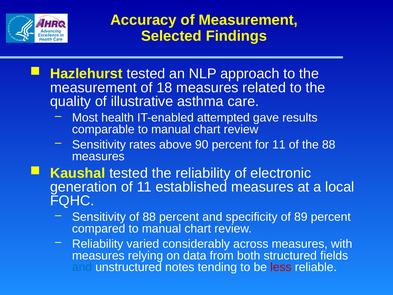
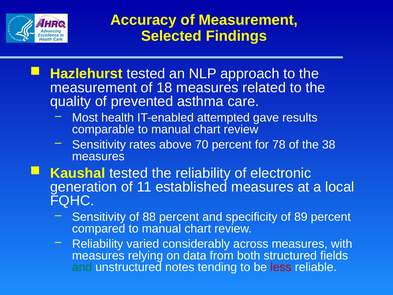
illustrative: illustrative -> prevented (142, 101)
90: 90 -> 70 (202, 145)
for 11: 11 -> 78 (279, 145)
the 88: 88 -> 38 (329, 145)
and colour: blue -> green (82, 267)
